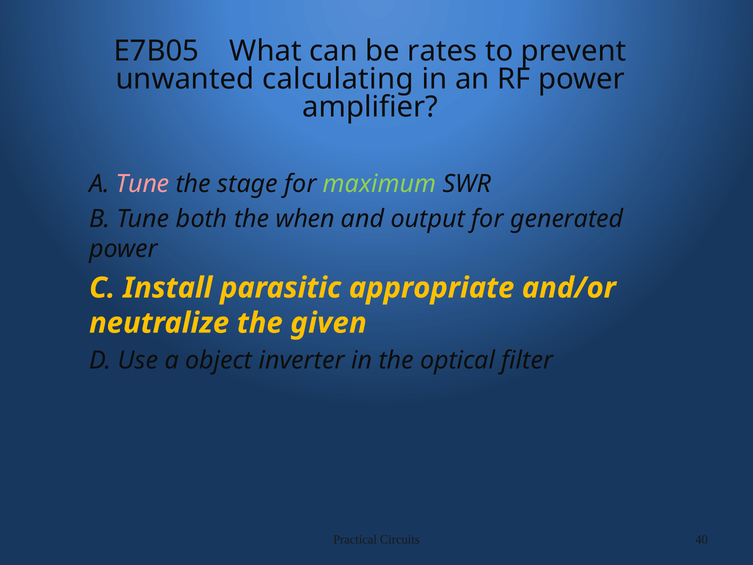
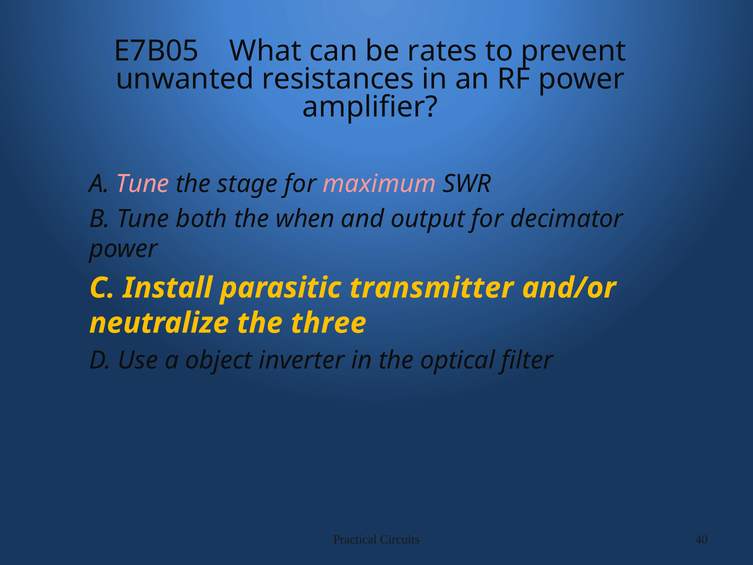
calculating: calculating -> resistances (338, 79)
maximum colour: light green -> pink (380, 184)
generated: generated -> decimator (567, 219)
appropriate: appropriate -> transmitter (431, 288)
given: given -> three (329, 323)
